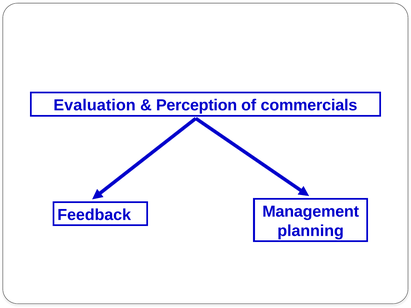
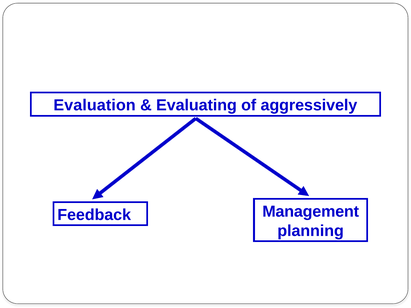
Perception: Perception -> Evaluating (196, 105)
commercials: commercials -> aggressively (309, 105)
